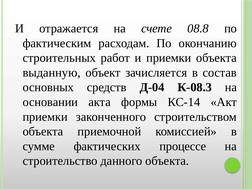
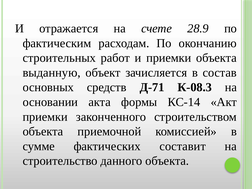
08.8: 08.8 -> 28.9 (198, 29)
Д-04: Д-04 -> Д-71 (152, 87)
процессе: процессе -> составит (183, 146)
